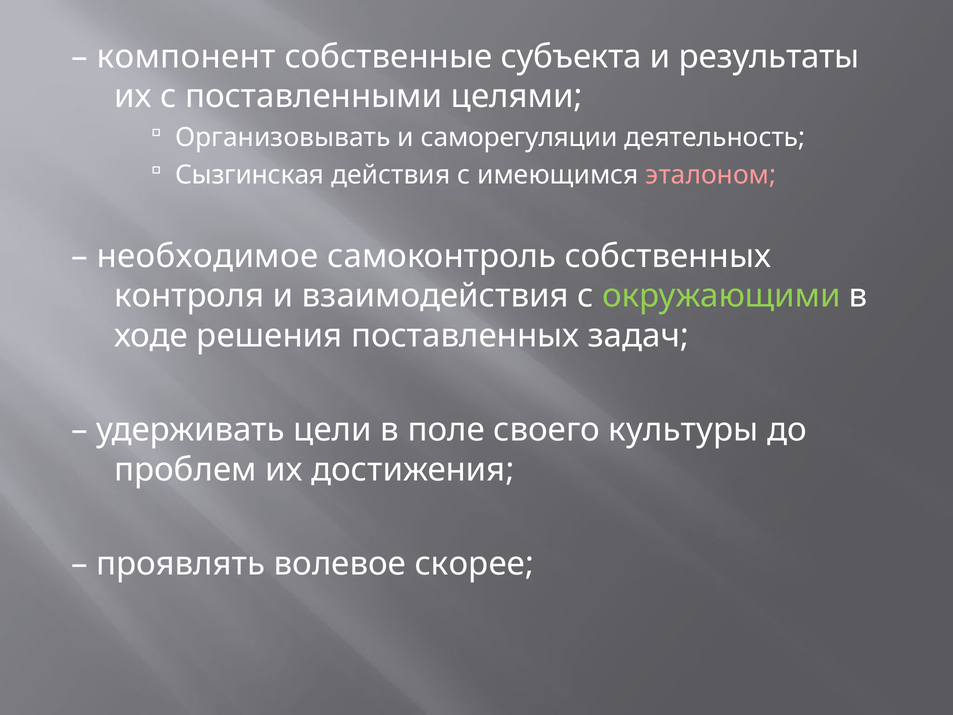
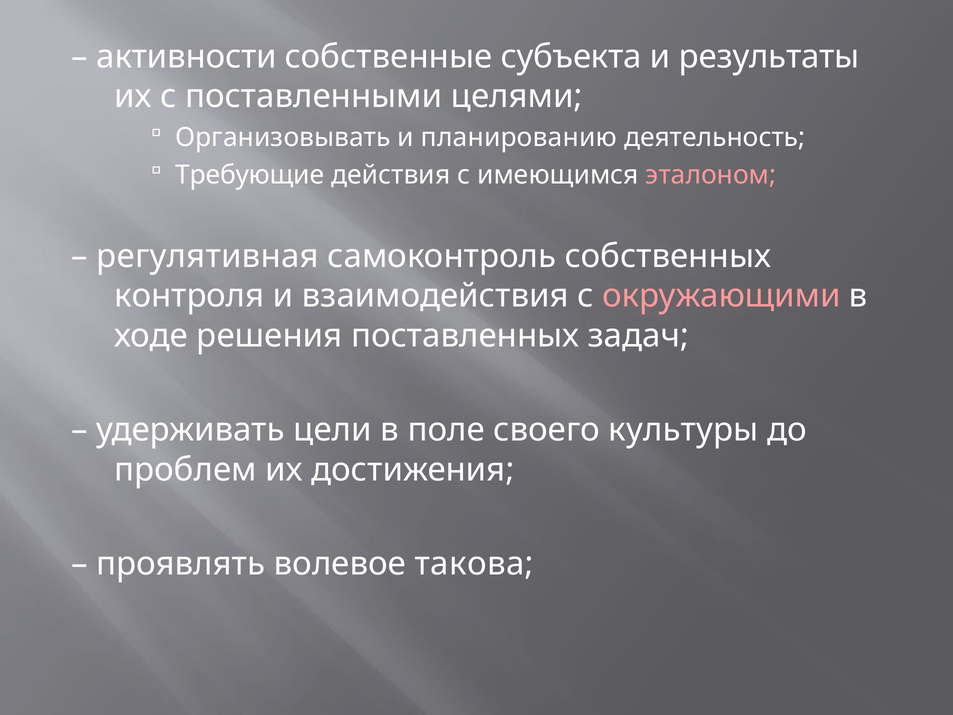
компонент: компонент -> активности (187, 57)
саморегуляции: саморегуляции -> планированию (519, 137)
Сызгинская: Сызгинская -> Требующие (250, 175)
необходимое: необходимое -> регулятивная (208, 256)
окружающими colour: light green -> pink (721, 296)
скорее: скорее -> такова (474, 564)
